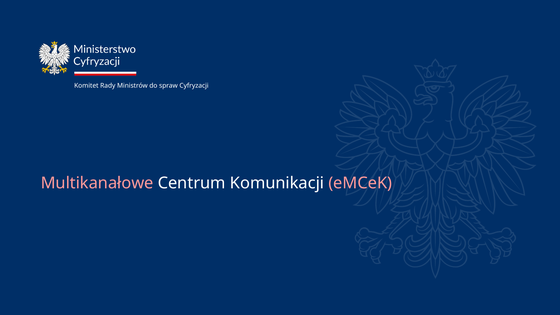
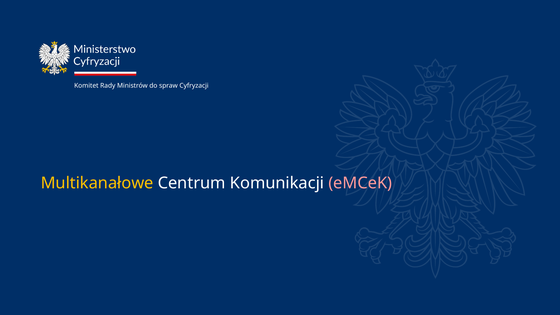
Multikanałowe colour: pink -> yellow (97, 183)
